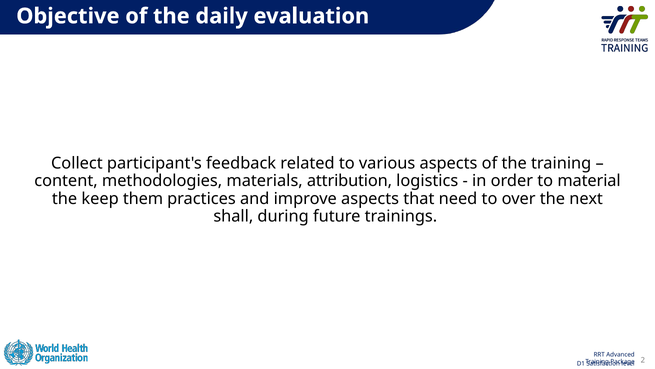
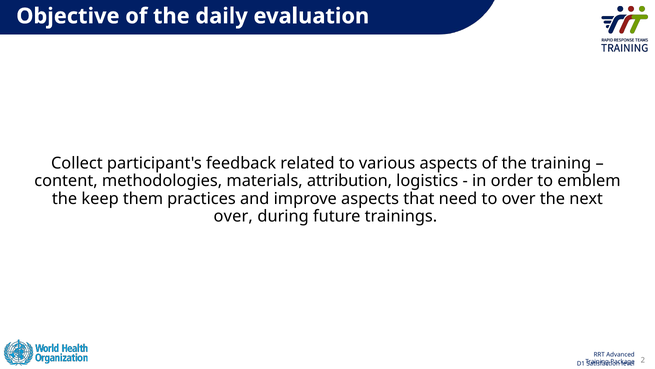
material: material -> emblem (589, 181)
shall: shall -> over (233, 216)
